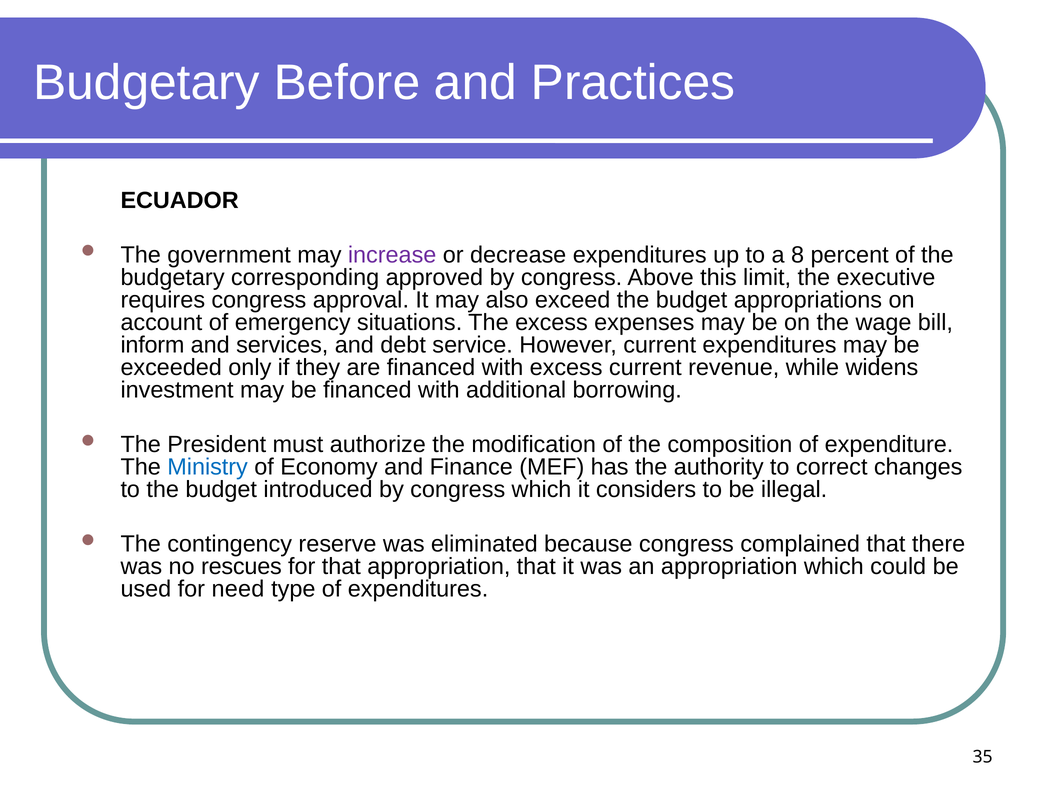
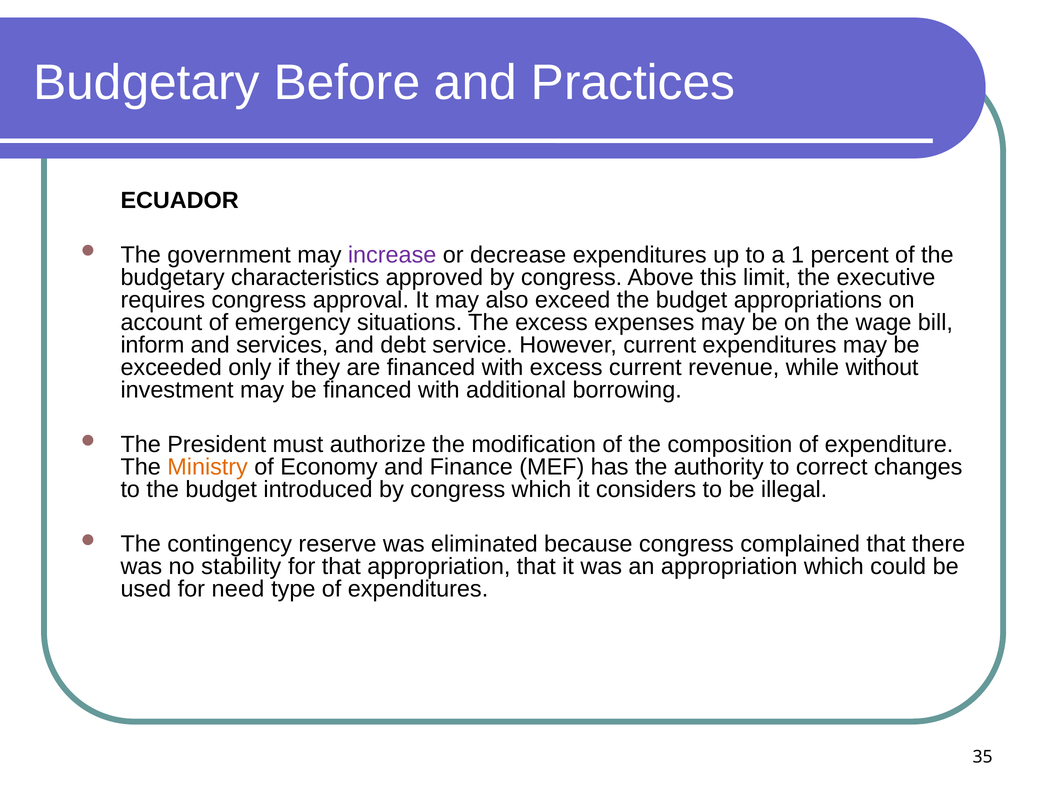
8: 8 -> 1 (798, 255)
corresponding: corresponding -> characteristics (305, 277)
widens: widens -> without (882, 367)
Ministry colour: blue -> orange (208, 467)
rescues: rescues -> stability (241, 566)
